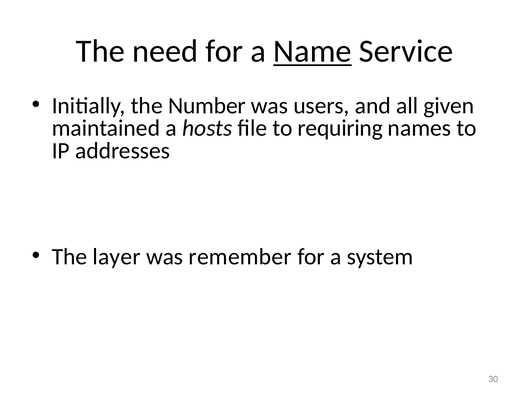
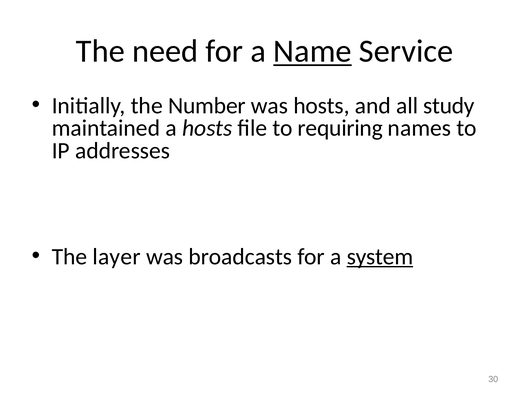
was users: users -> hosts (321, 106)
given: given -> study (449, 106)
remember: remember -> broadcasts (240, 257)
system underline: none -> present (380, 257)
